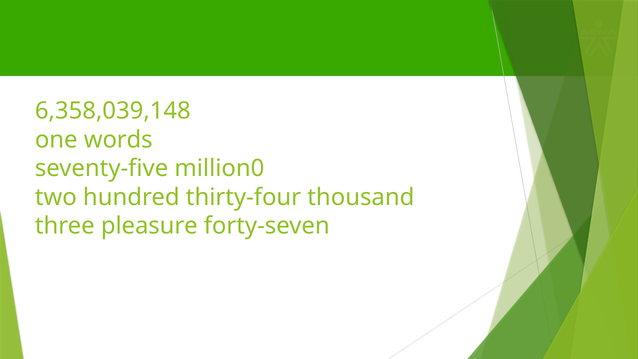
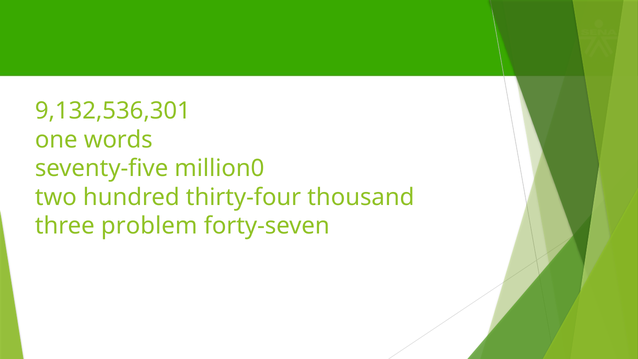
6,358,039,148: 6,358,039,148 -> 9,132,536,301 (113, 111)
pleasure: pleasure -> problem (149, 226)
